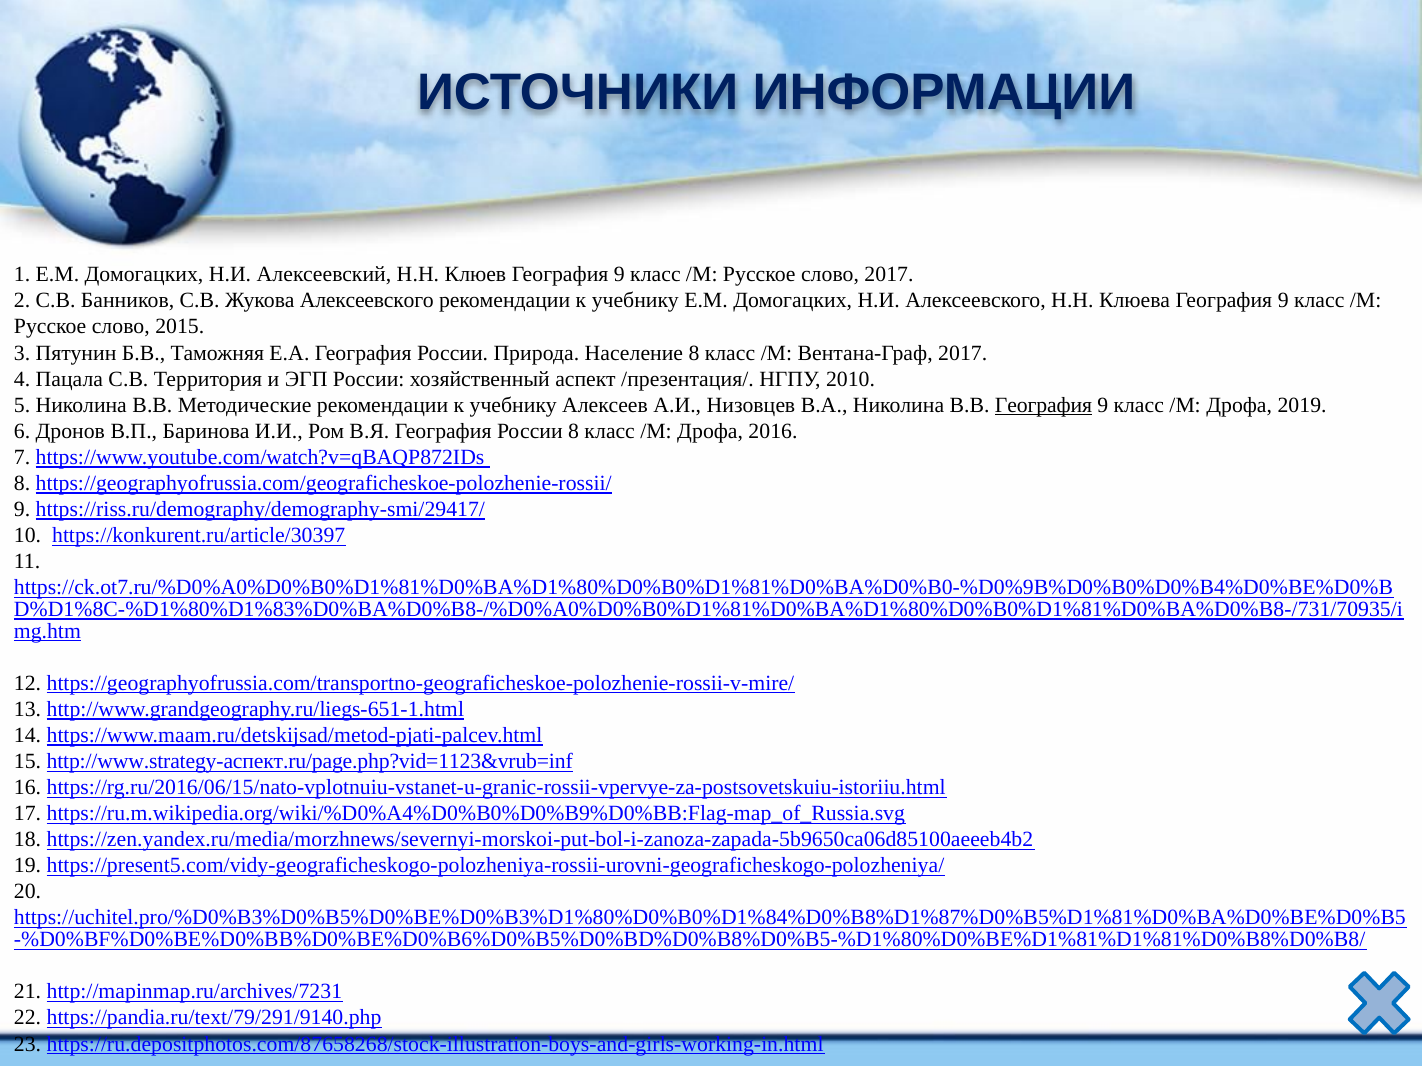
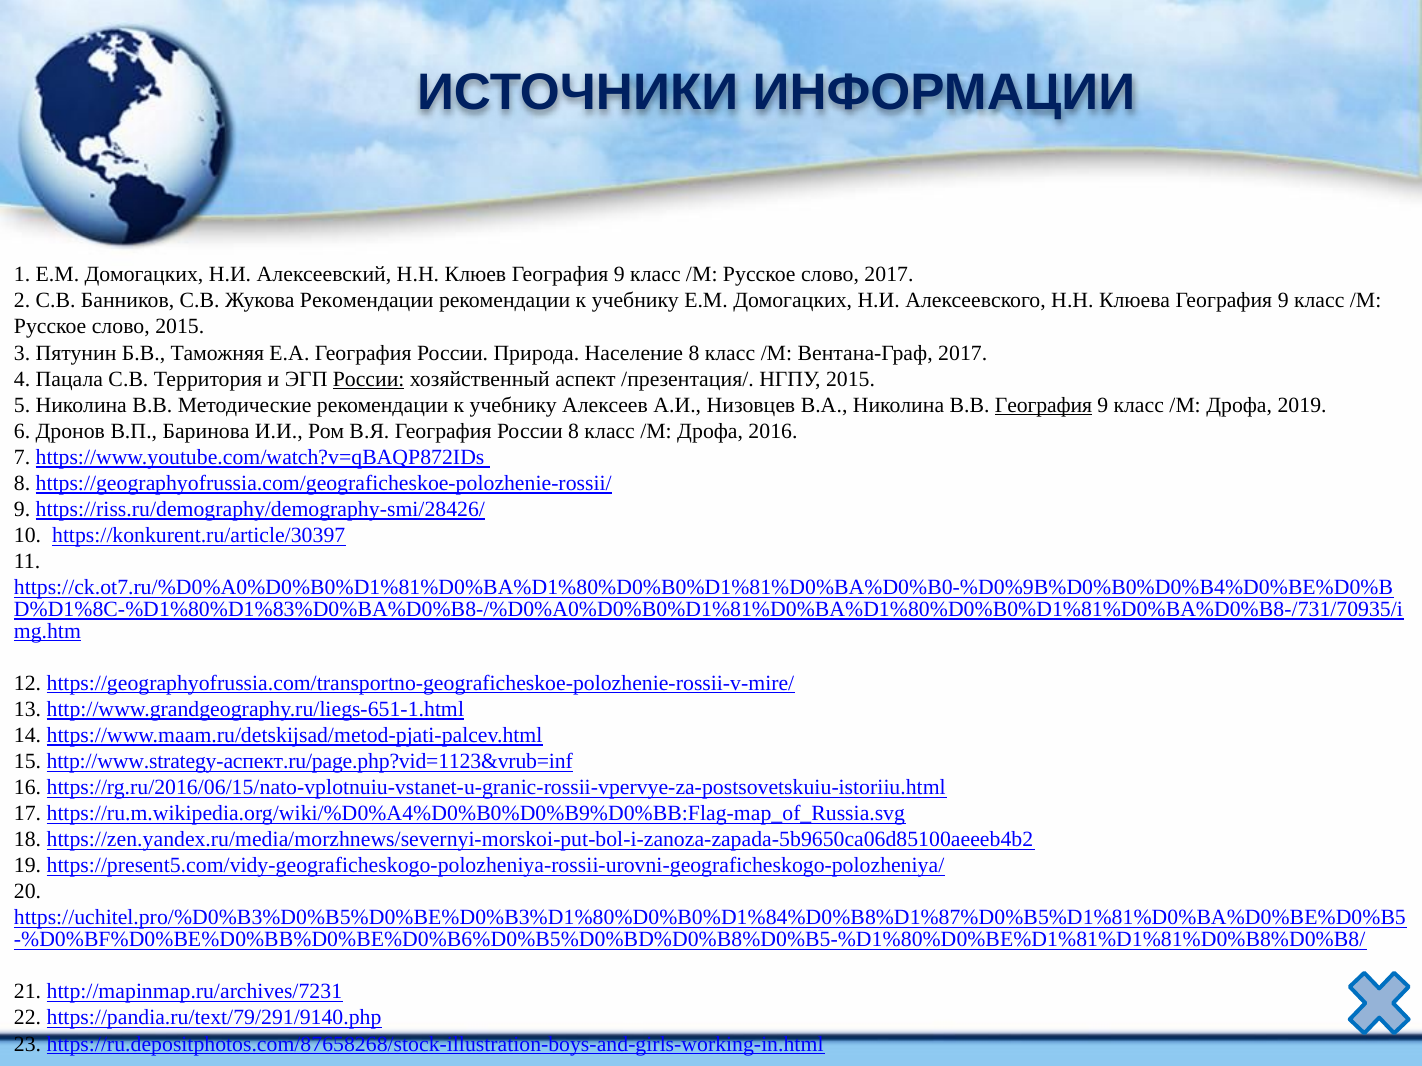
Жукова Алексеевского: Алексеевского -> Рекомендации (367, 301)
России underline: none -> present (369, 379)
НГПУ 2010: 2010 -> 2015 (851, 379)
https://riss.ru/demography/demography-smi/29417/: https://riss.ru/demography/demography-smi/29417/ -> https://riss.ru/demography/demography-smi/28426/ (260, 510)
